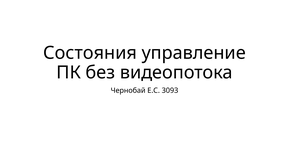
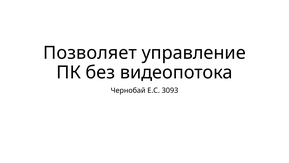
Состояния: Состояния -> Позволяет (90, 53)
